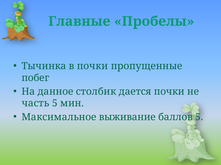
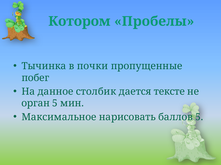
Главные: Главные -> Котором (79, 21)
дается почки: почки -> тексте (169, 92)
часть: часть -> орган (36, 104)
выживание: выживание -> нарисовать (127, 117)
